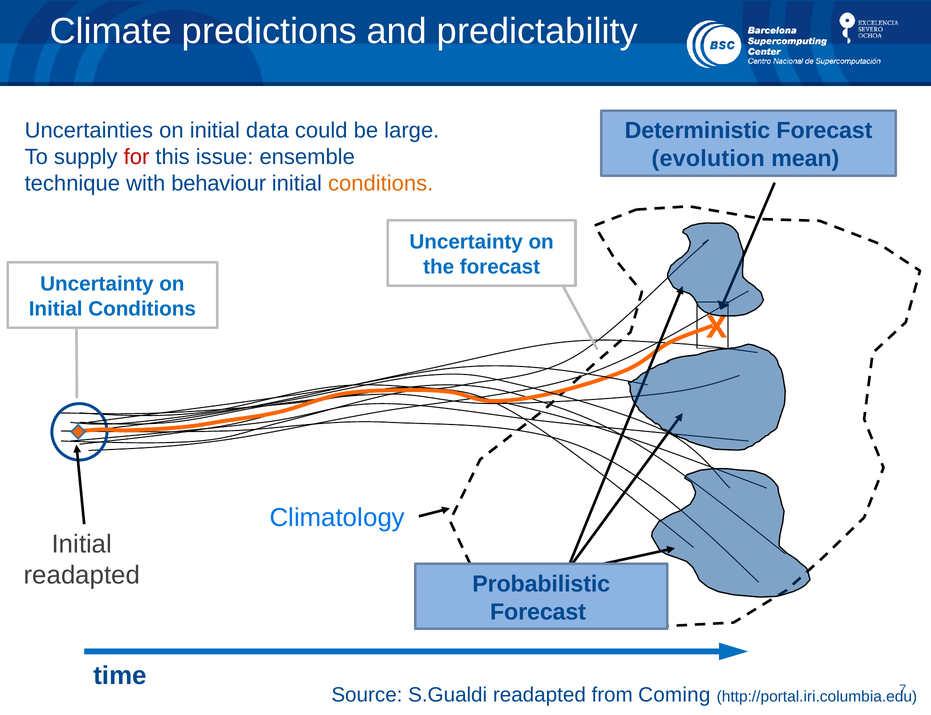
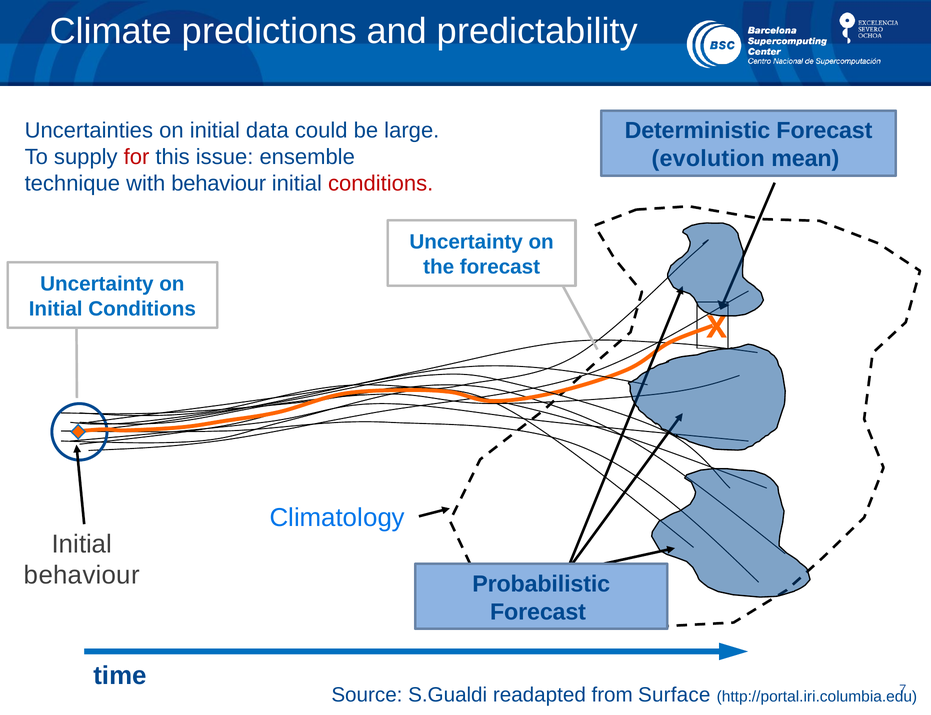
conditions colour: orange -> red (381, 183)
readapted: readapted -> behaviour (82, 575)
Coming: Coming -> Surface (674, 695)
